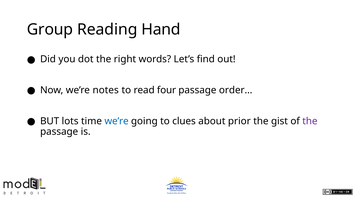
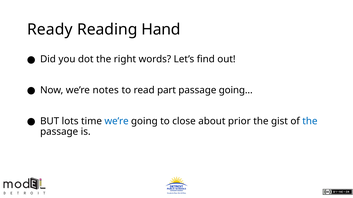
Group: Group -> Ready (50, 30)
four: four -> part (167, 90)
order…: order… -> going… (236, 90)
clues: clues -> close (184, 121)
the colour: purple -> blue (310, 121)
